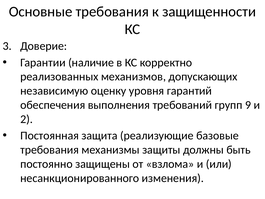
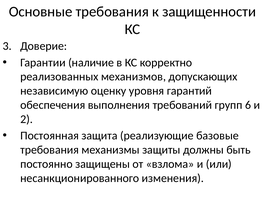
9: 9 -> 6 (248, 105)
